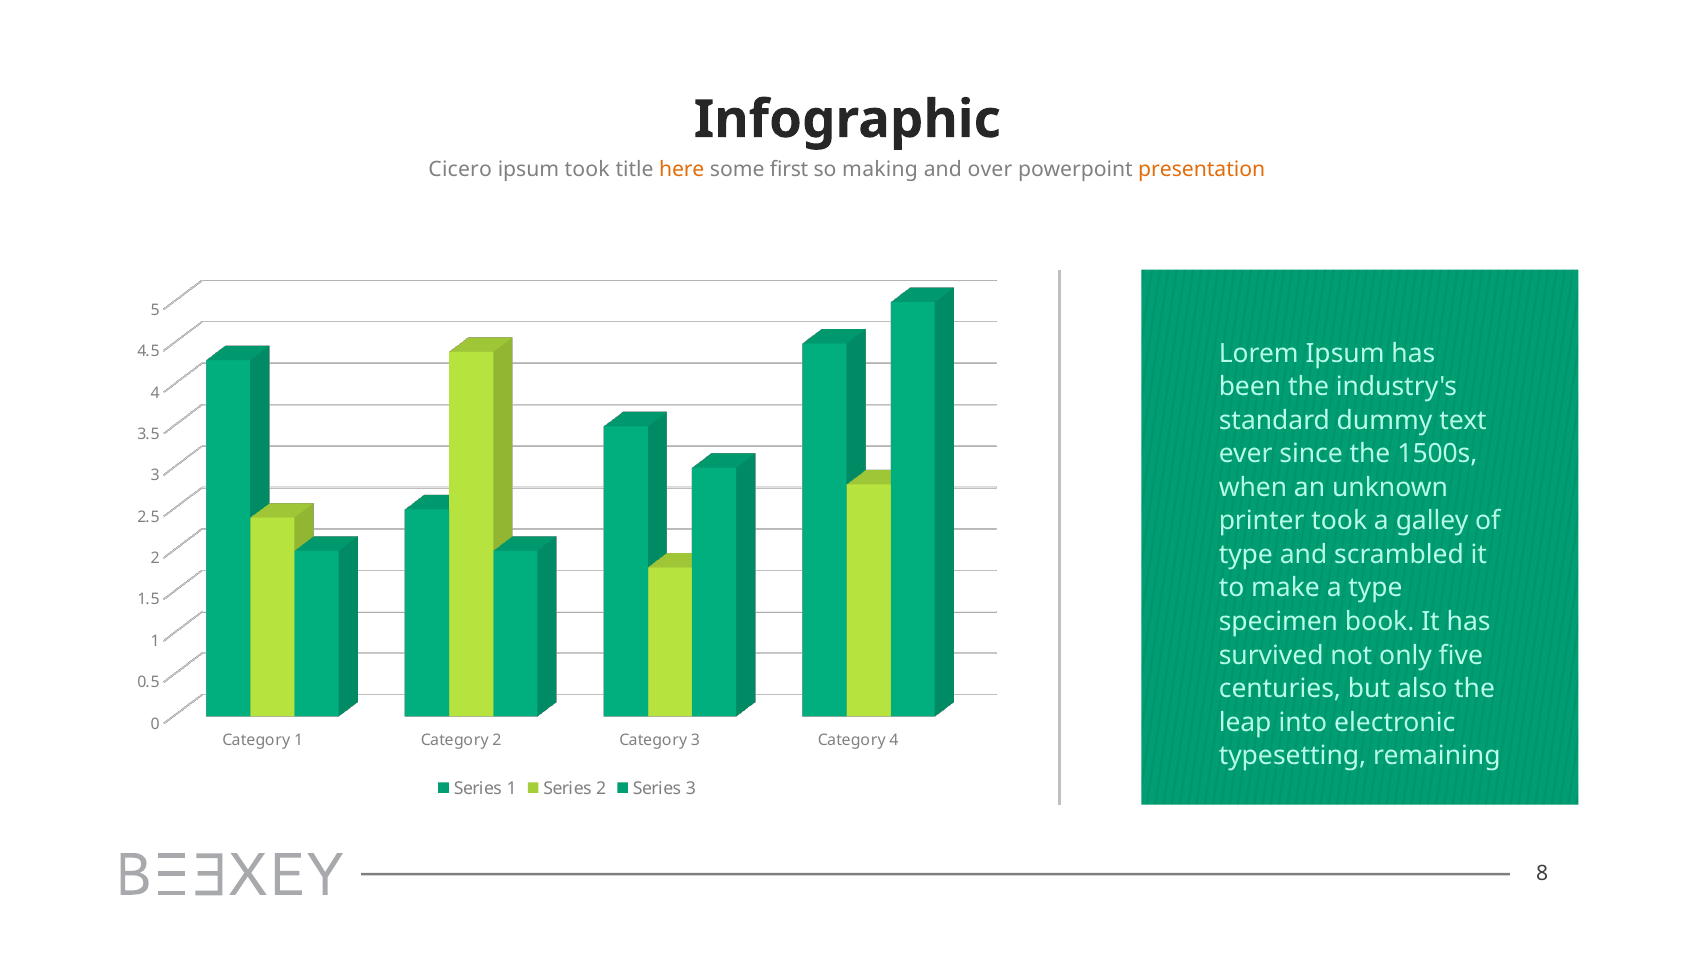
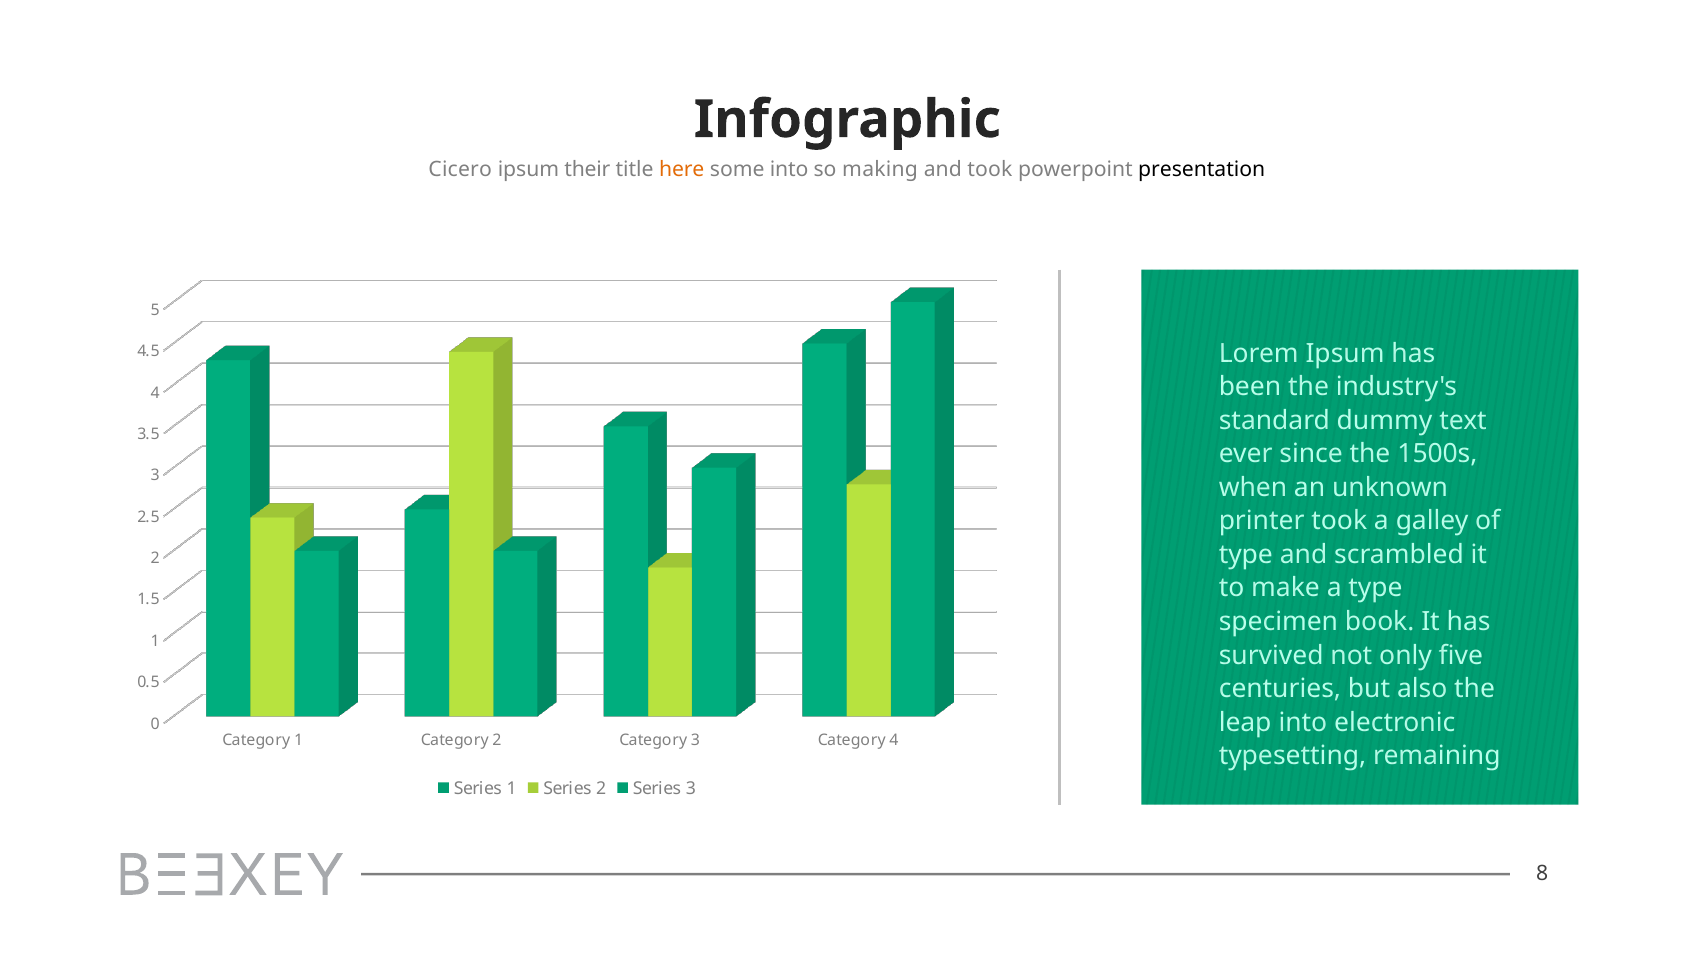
ipsum took: took -> their (587, 170)
some first: first -> into (789, 170)
and over: over -> took (990, 170)
presentation colour: orange -> black (1202, 170)
